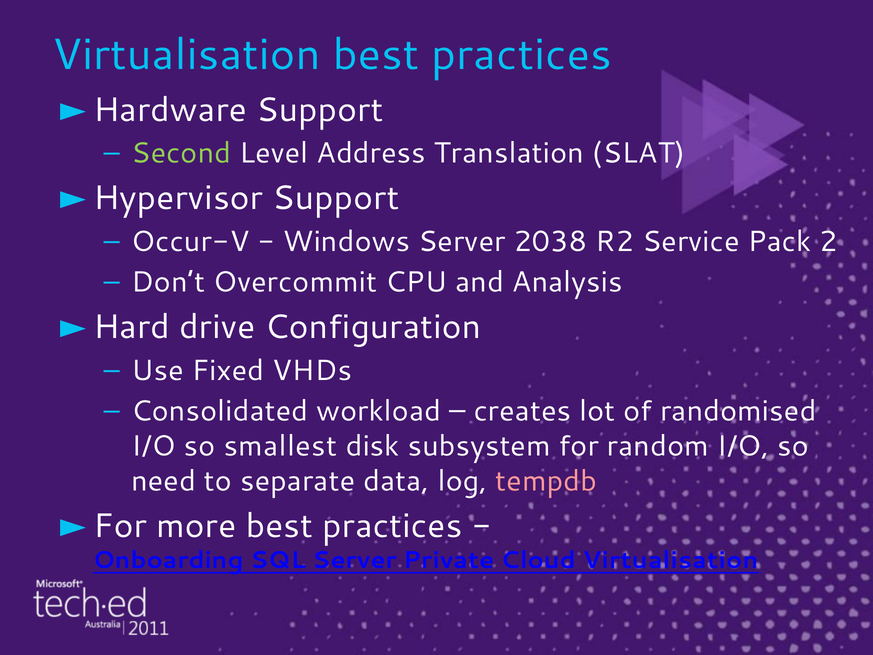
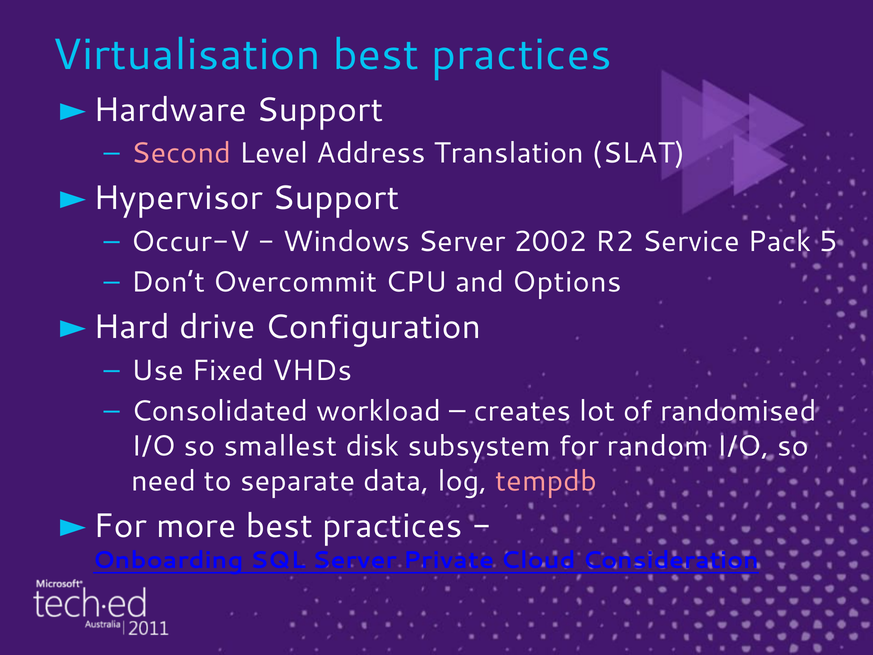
Second colour: light green -> pink (181, 153)
2038: 2038 -> 2002 (550, 242)
2: 2 -> 5 (829, 242)
Analysis: Analysis -> Options (567, 282)
Cloud Virtualisation: Virtualisation -> Consideration (671, 560)
